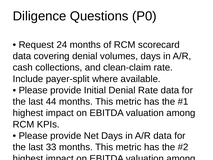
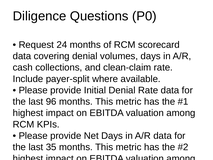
44: 44 -> 96 (51, 101)
33: 33 -> 35 (51, 147)
